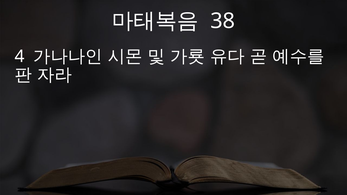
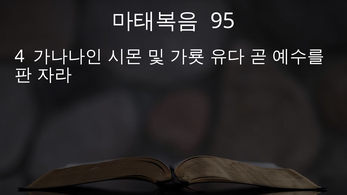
38: 38 -> 95 (223, 21)
